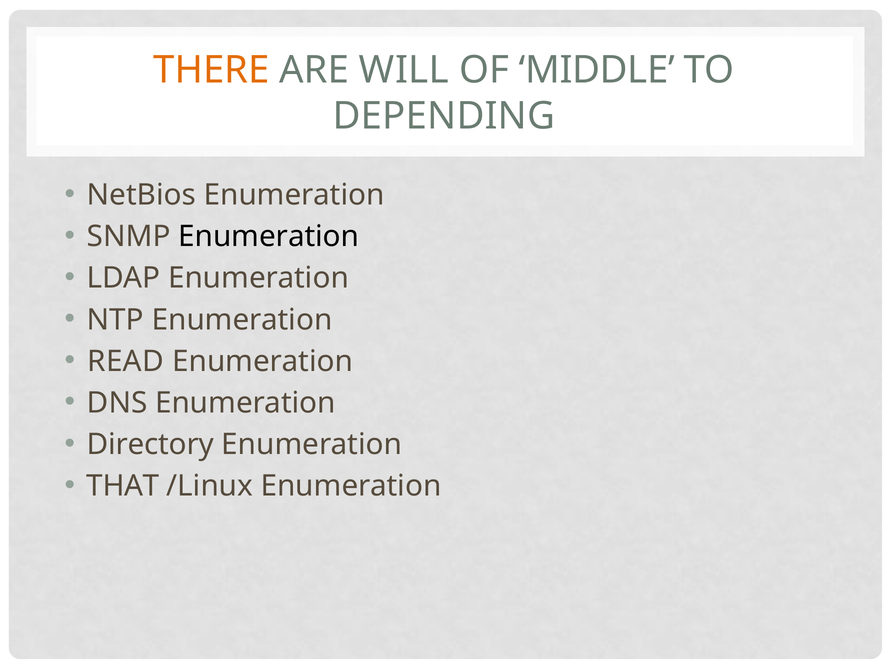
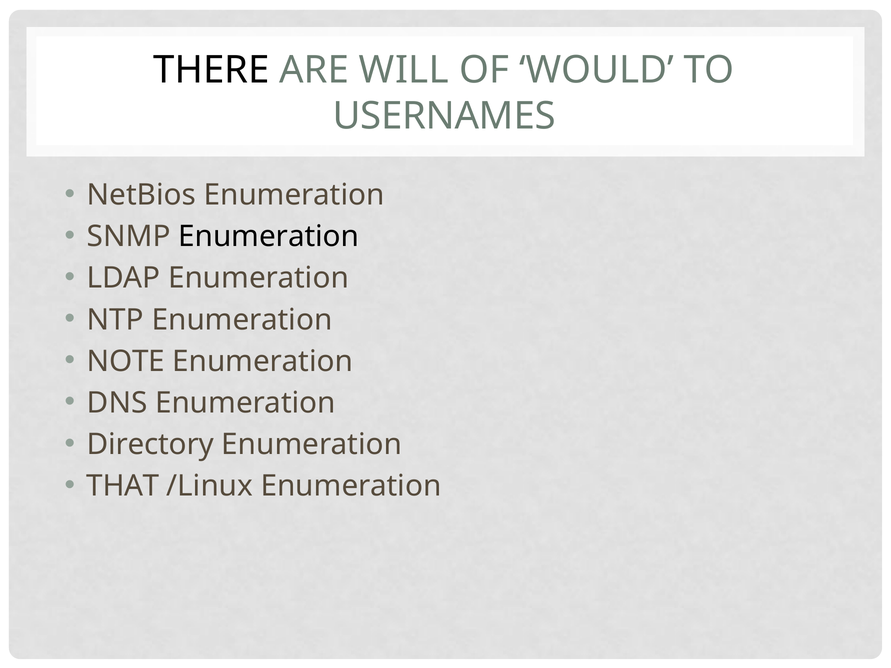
THERE colour: orange -> black (212, 70)
MIDDLE: MIDDLE -> WOULD (597, 70)
DEPENDING: DEPENDING -> USERNAMES (444, 116)
READ: READ -> NOTE (126, 361)
